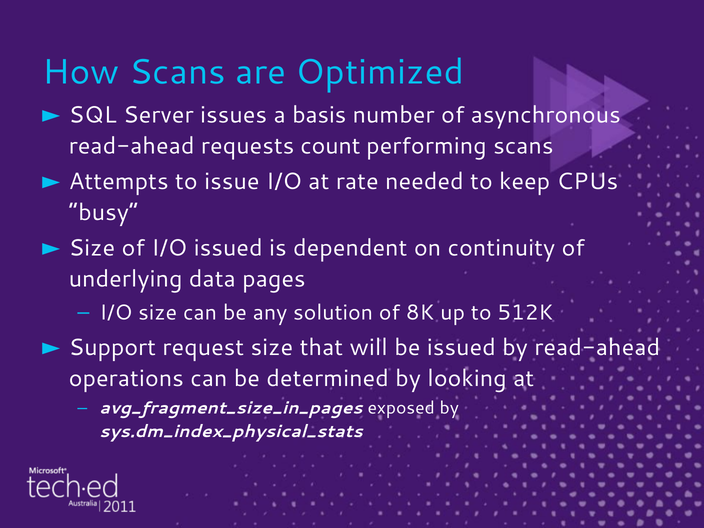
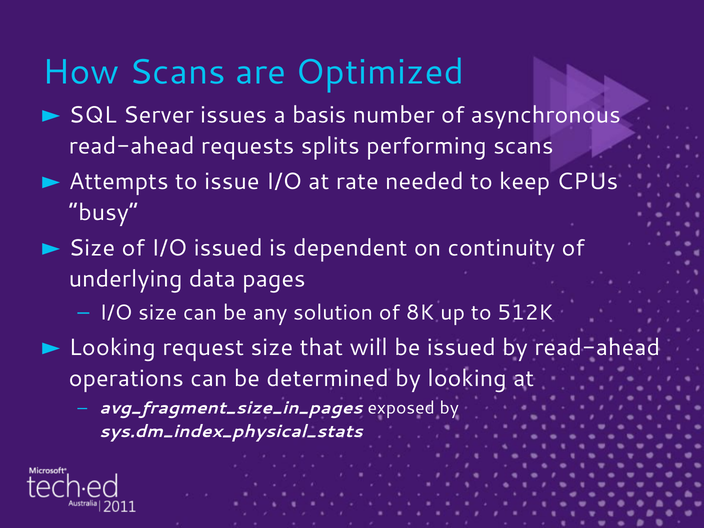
count: count -> splits (330, 146)
Support: Support -> Looking (112, 347)
